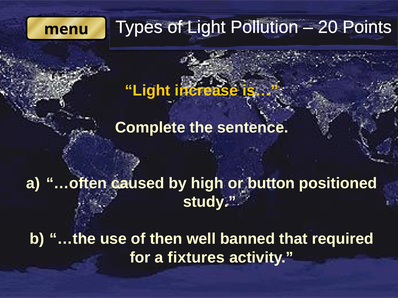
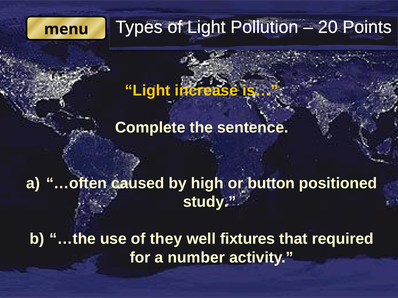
then: then -> they (166, 239)
banned: banned -> fixtures (248, 239)
fixtures: fixtures -> number (196, 258)
